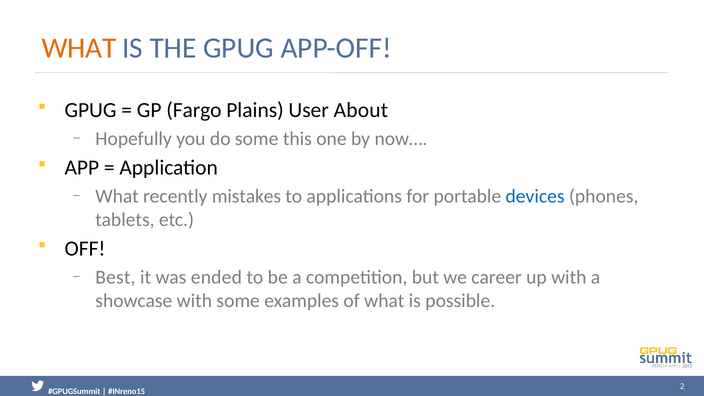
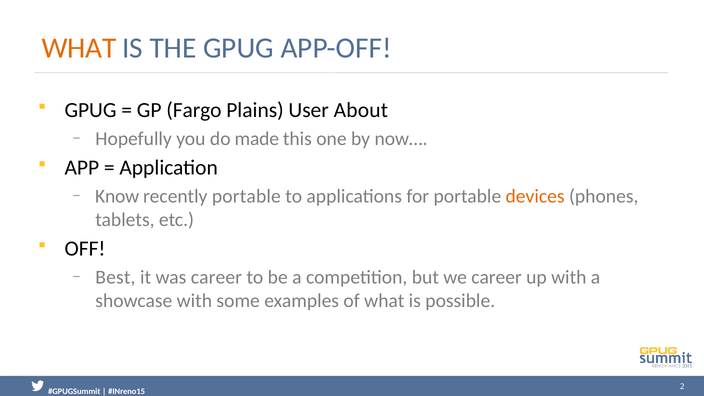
do some: some -> made (257, 139)
What: What -> Know (117, 196)
recently mistakes: mistakes -> portable (246, 196)
devices colour: blue -> orange (535, 196)
was ended: ended -> career (216, 277)
